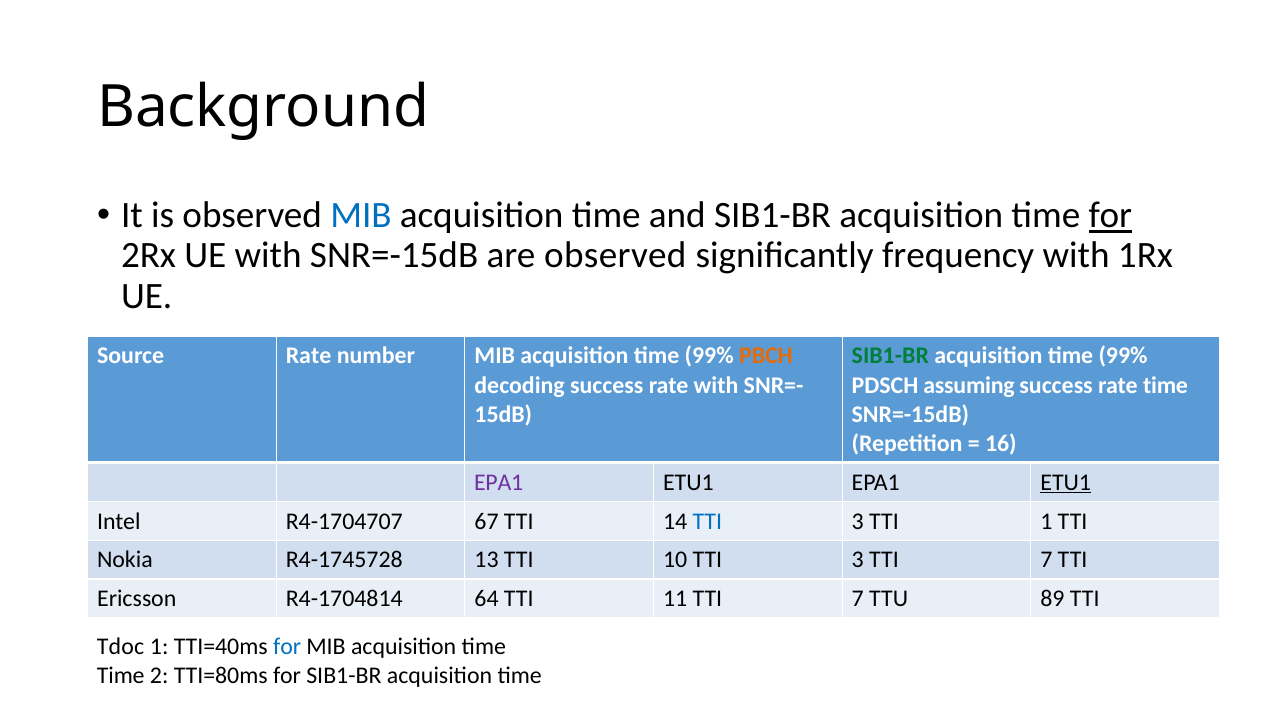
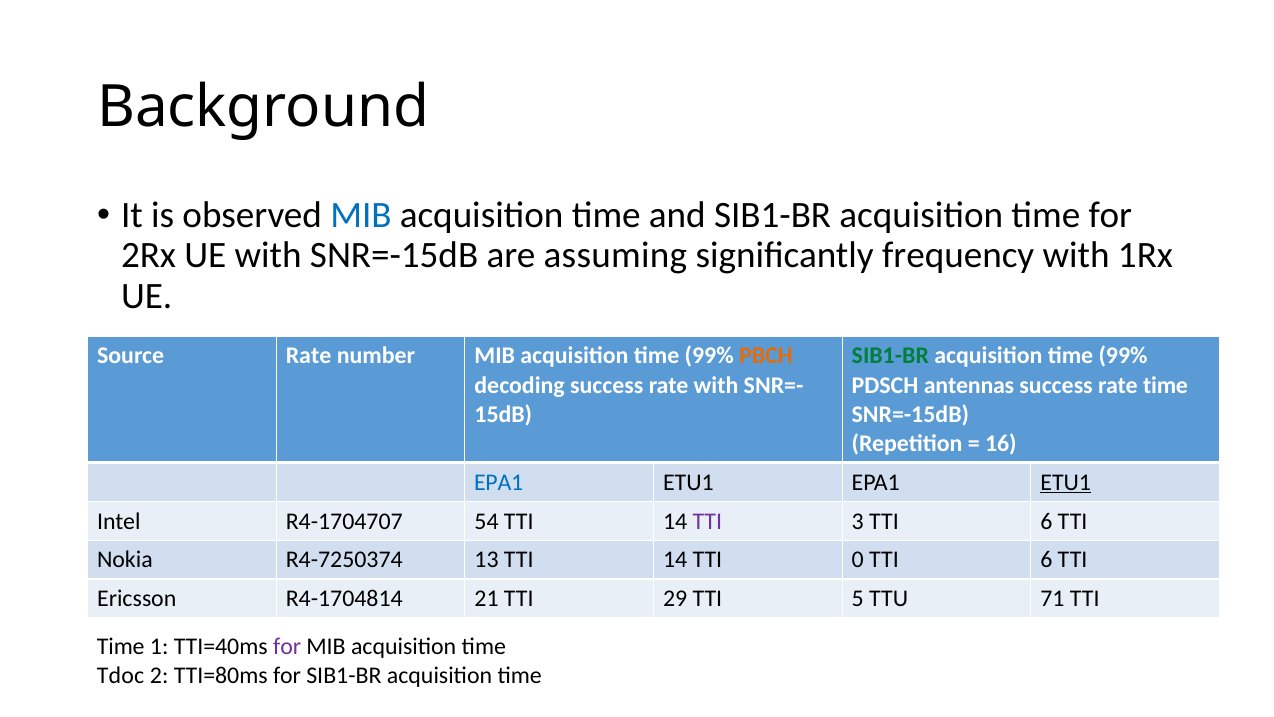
for underline: present -> none (1110, 215)
are observed: observed -> assuming (615, 256)
assuming: assuming -> antennas (969, 385)
EPA1 colour: purple -> blue (499, 482)
67: 67 -> 54 (487, 521)
TTI colour: blue -> purple (707, 521)
3 TTI 1: 1 -> 6 (1046, 521)
R4-1745728: R4-1745728 -> R4-7250374 (344, 560)
13 TTI 10: 10 -> 14 (675, 560)
3: 3 -> 0 (858, 560)
7: 7 -> 6 (1046, 560)
64: 64 -> 21 (487, 598)
11: 11 -> 29 (675, 598)
7: 7 -> 5 (858, 598)
89: 89 -> 71 (1052, 598)
Tdoc: Tdoc -> Time (121, 646)
for colour: blue -> purple (287, 646)
Time: Time -> Tdoc (121, 675)
